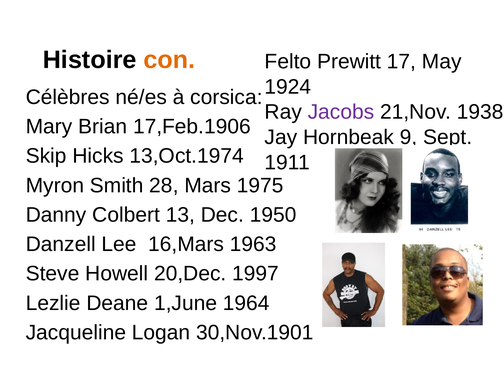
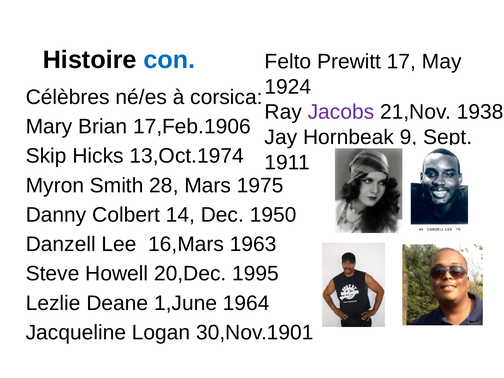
con colour: orange -> blue (169, 60)
13: 13 -> 14 (180, 215)
1997: 1997 -> 1995 (256, 274)
